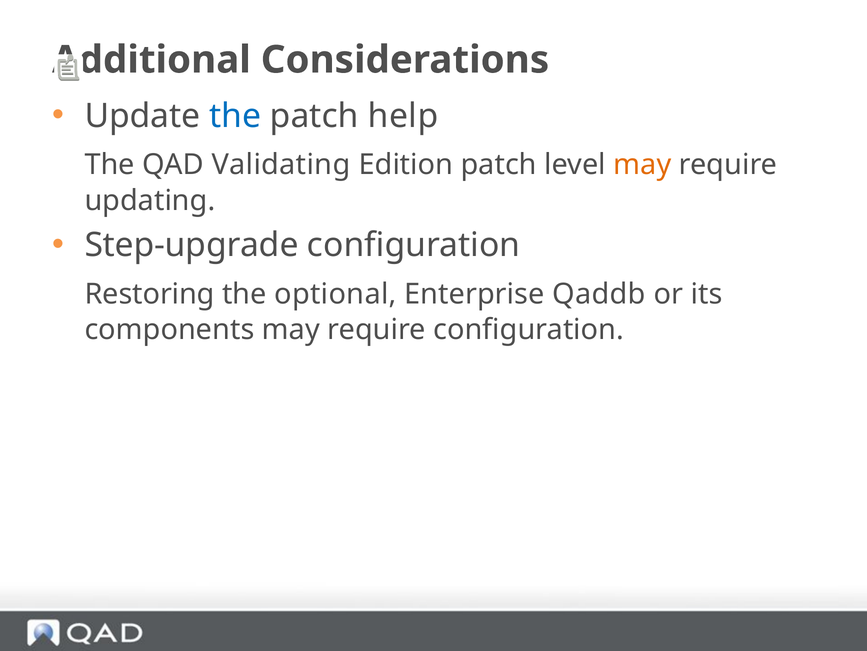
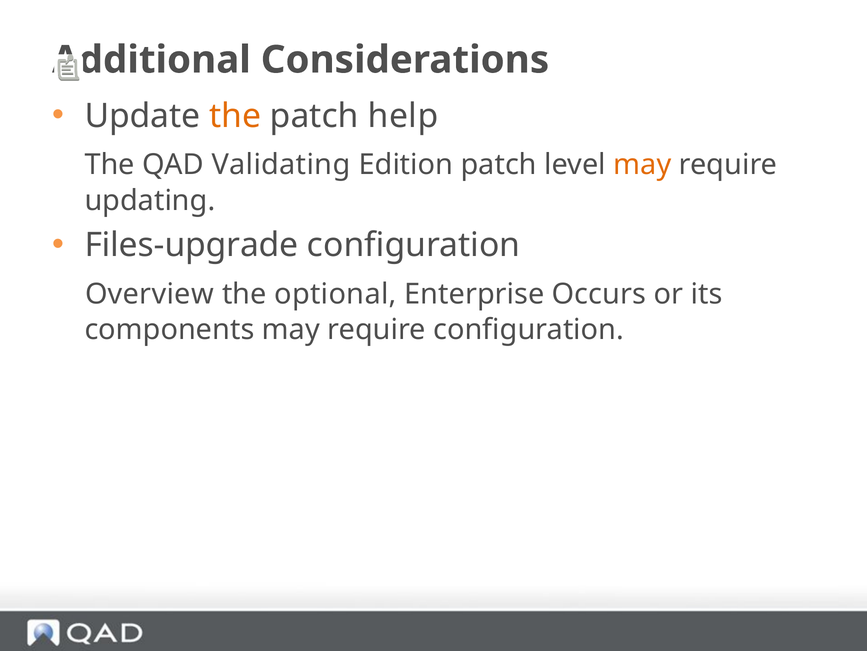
the colour: blue -> orange (235, 116)
Step-upgrade: Step-upgrade -> Files-upgrade (192, 245)
Restoring: Restoring -> Overview (149, 294)
Qaddb: Qaddb -> Occurs (599, 294)
